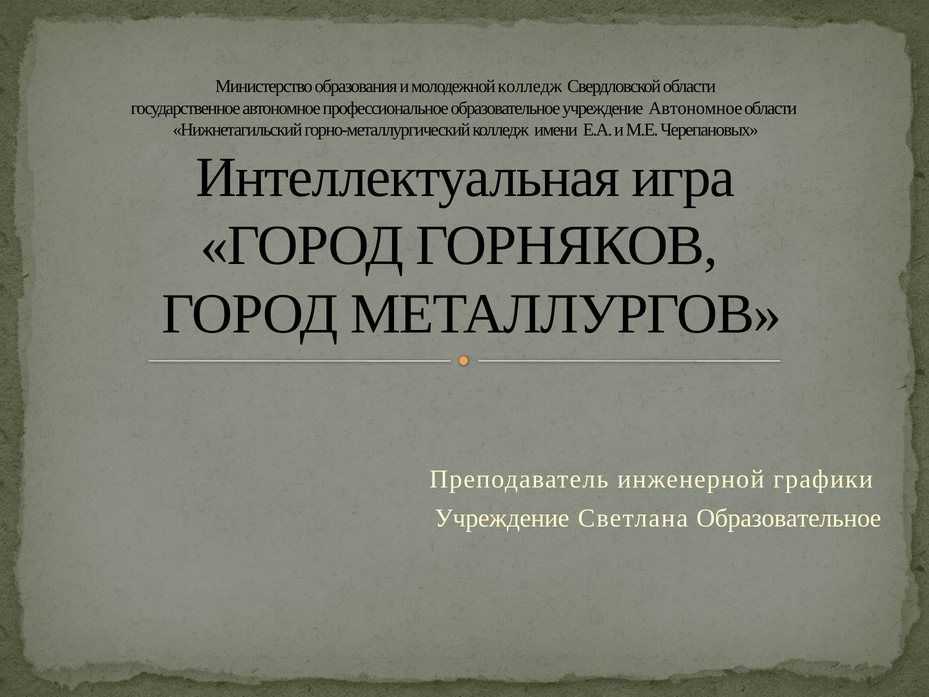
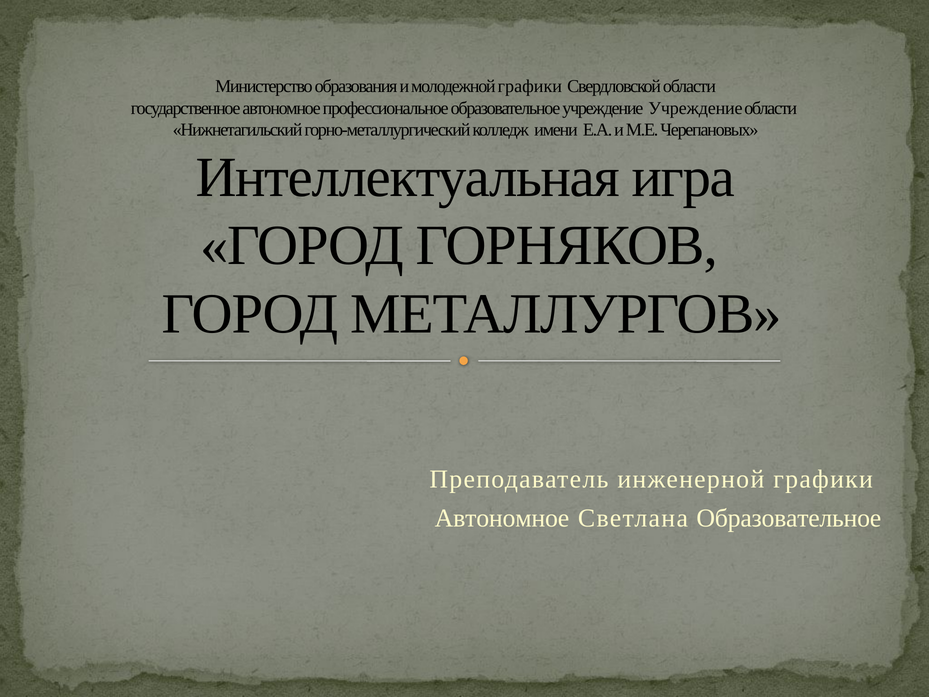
молодежной колледж: колледж -> графики (530, 86)
учреждение Автономное: Автономное -> Учреждение (695, 108)
Учреждение: Учреждение -> Автономное (502, 518)
